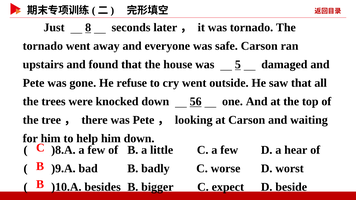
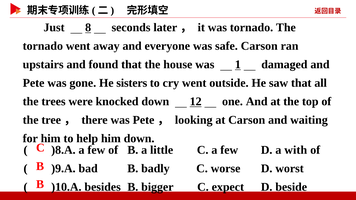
5: 5 -> 1 (238, 65)
refuse: refuse -> sisters (132, 83)
56: 56 -> 12 (196, 102)
hear: hear -> with (296, 150)
